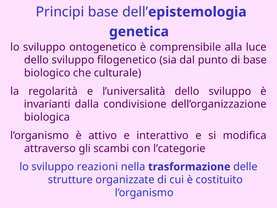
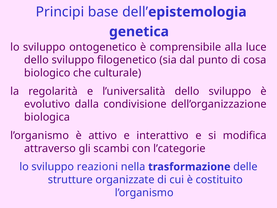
di base: base -> cosa (255, 60)
invarianti: invarianti -> evolutivo (47, 104)
